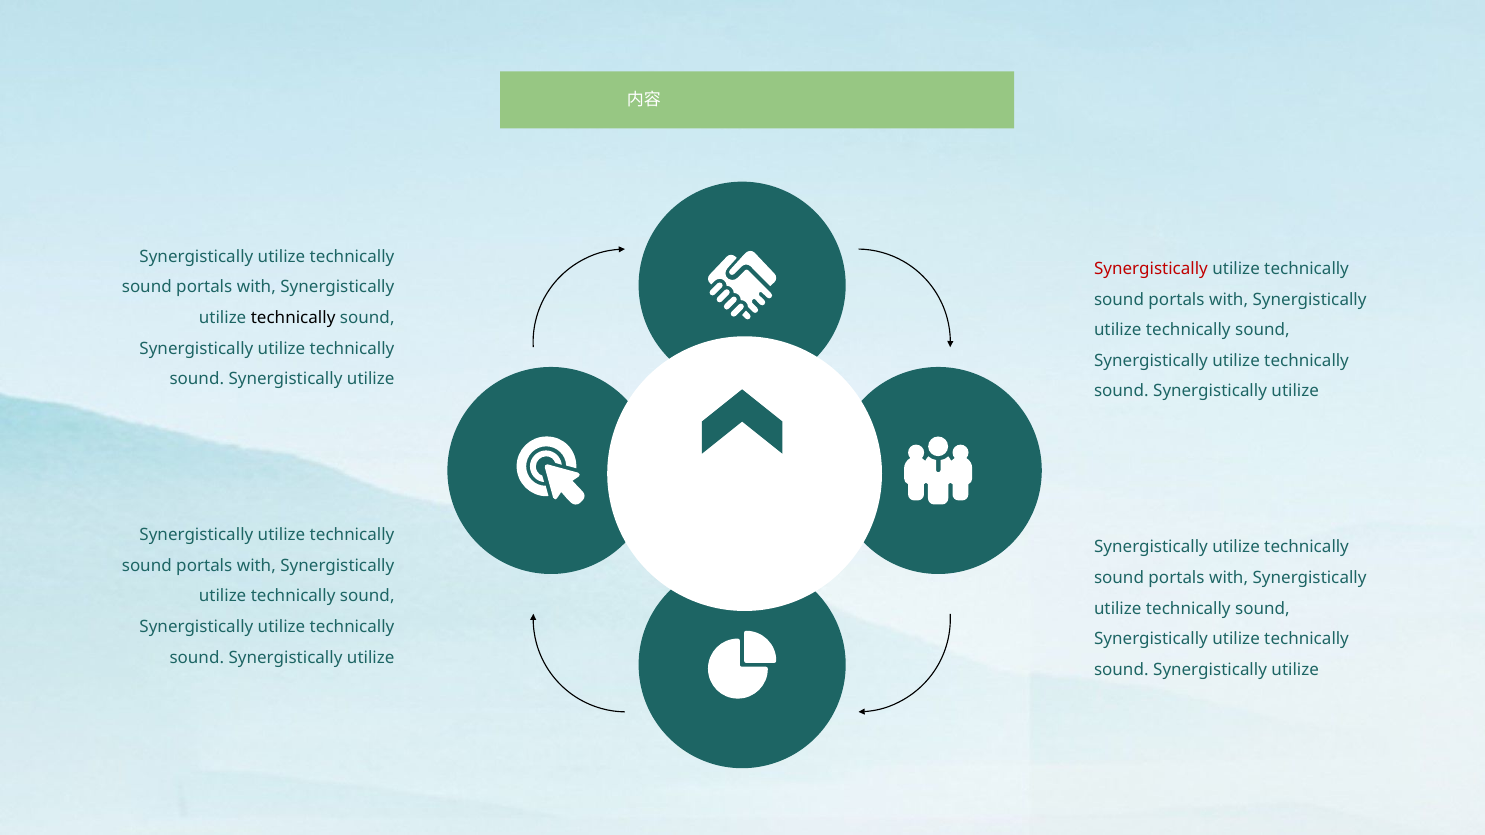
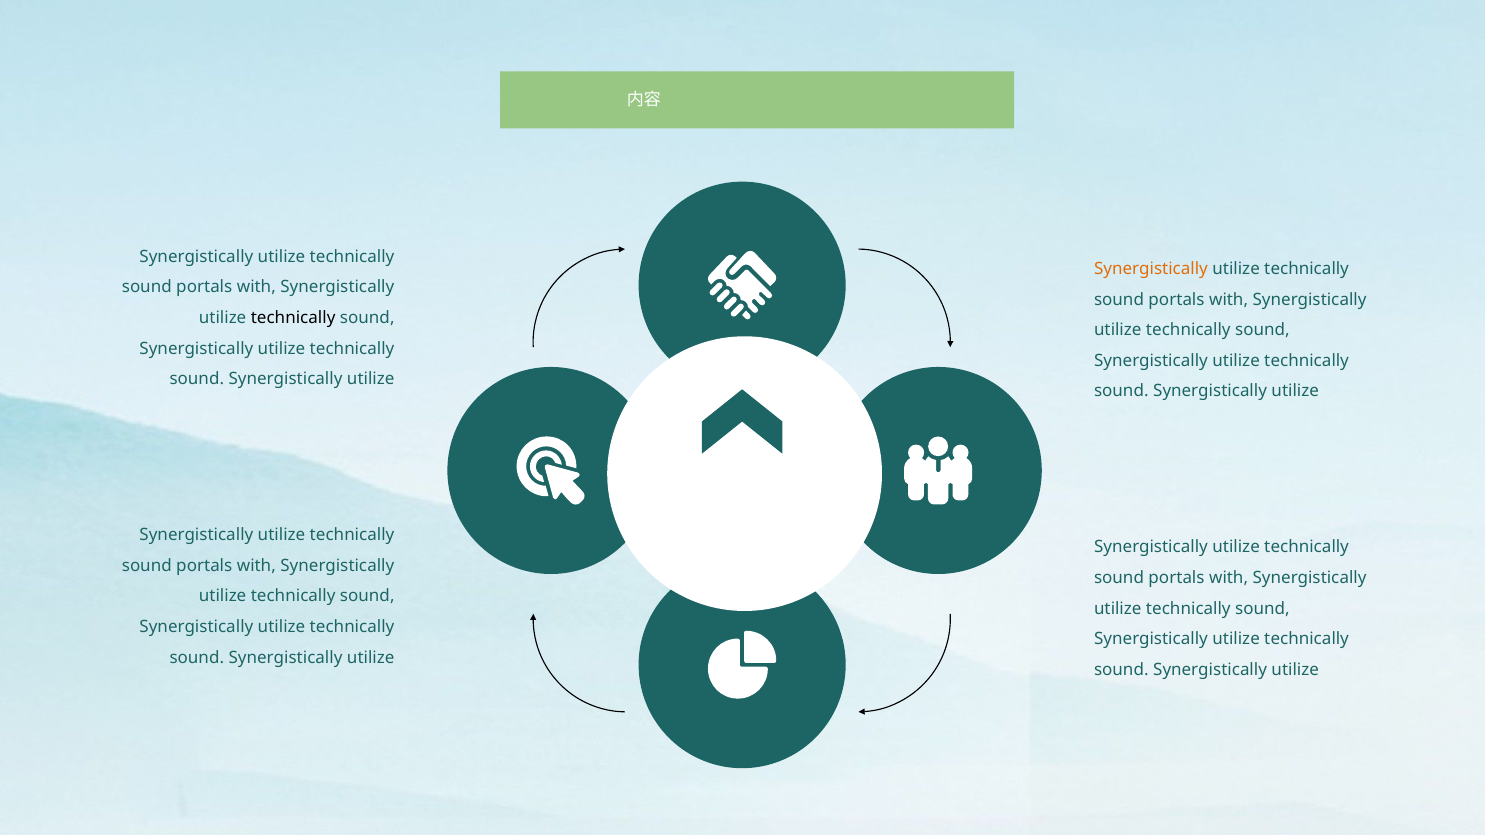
Synergistically colour: red -> orange (1151, 269)
